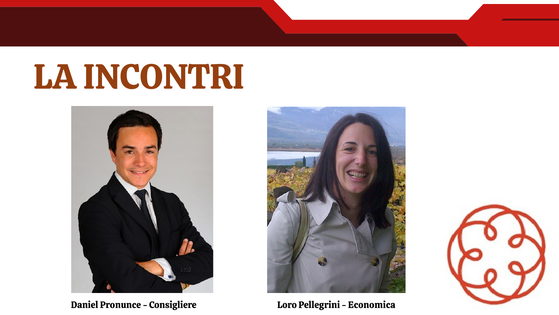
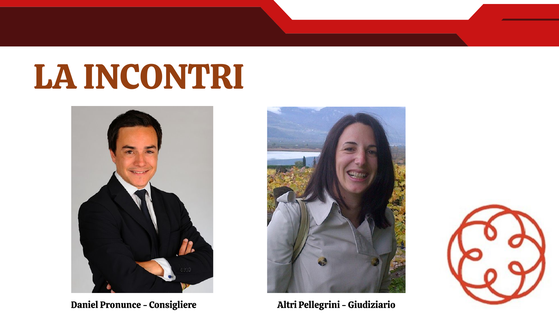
Loro: Loro -> Altri (287, 305)
Economica: Economica -> Giudiziario (372, 305)
